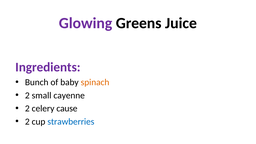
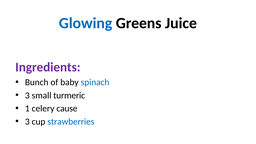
Glowing colour: purple -> blue (86, 23)
spinach colour: orange -> blue (95, 82)
2: 2 -> 3 (27, 95)
cayenne: cayenne -> turmeric (69, 95)
2: 2 -> 1 (27, 108)
2: 2 -> 3 (27, 122)
